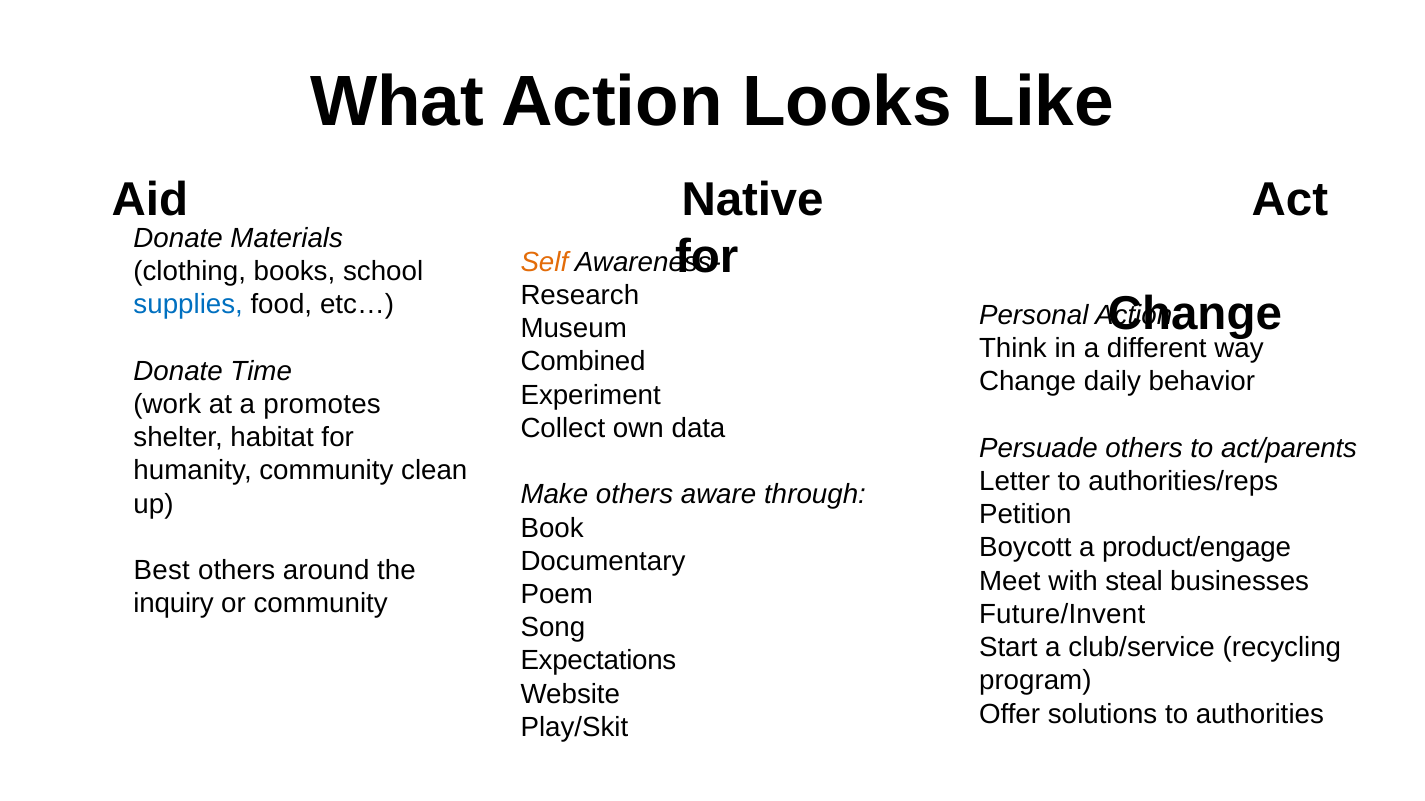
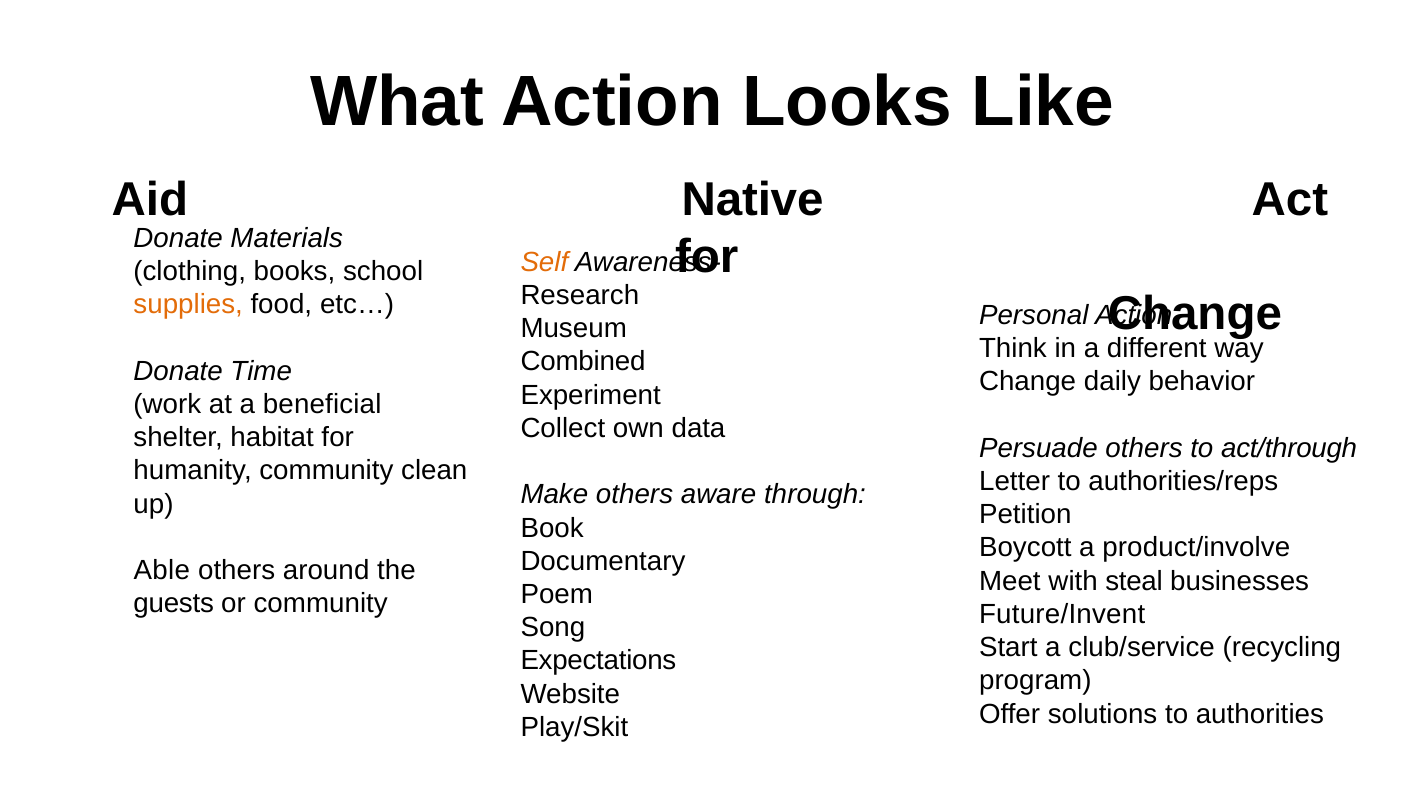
supplies colour: blue -> orange (188, 305)
promotes: promotes -> beneficial (322, 405)
act/parents: act/parents -> act/through (1289, 448)
product/engage: product/engage -> product/involve (1196, 548)
Best: Best -> Able (162, 571)
inquiry: inquiry -> guests (174, 604)
